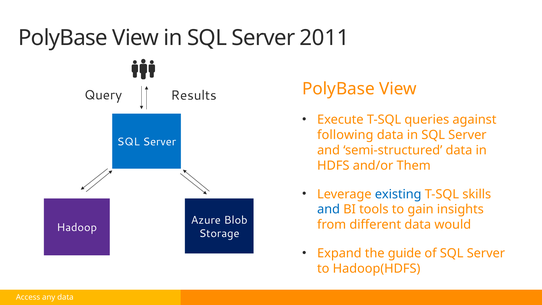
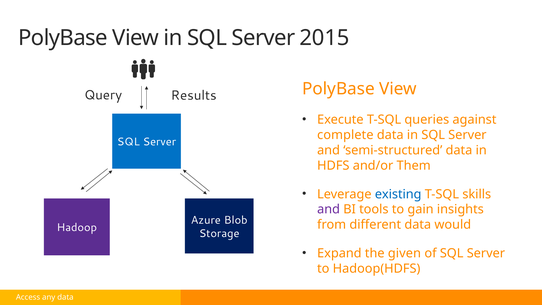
2011: 2011 -> 2015 (325, 38)
following: following -> complete (345, 135)
and colour: blue -> purple (329, 209)
guide: guide -> given (404, 253)
